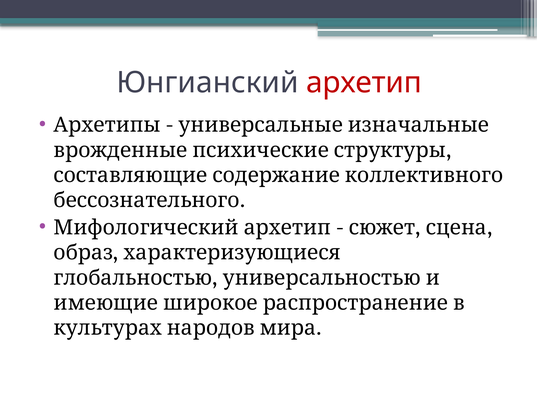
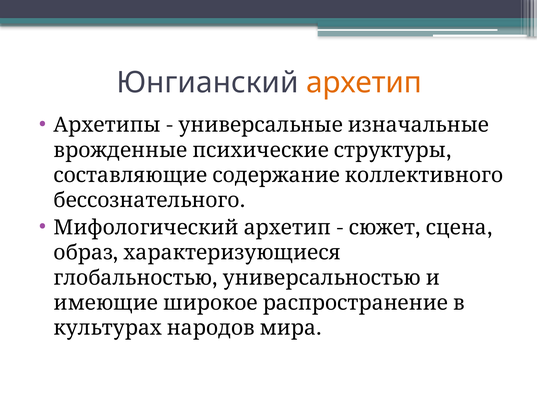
архетип colour: red -> orange (364, 83)
